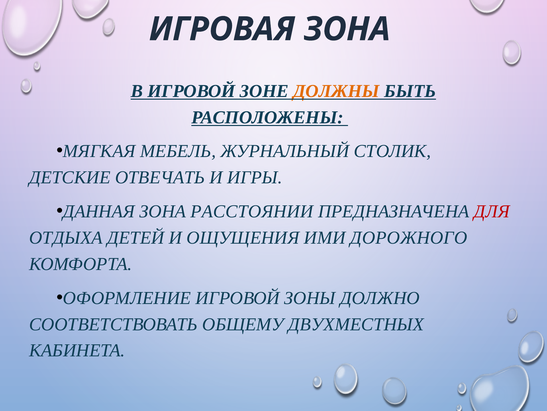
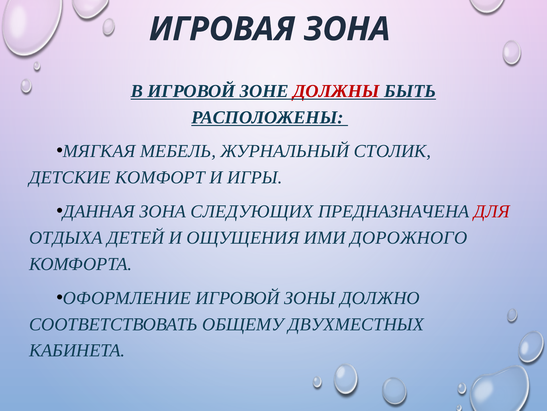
ДОЛЖНЫ colour: orange -> red (336, 91)
ОТВЕЧАТЬ: ОТВЕЧАТЬ -> КОМФОРТ (160, 177)
РАССТОЯНИИ: РАССТОЯНИИ -> СЛЕДУЮЩИХ (252, 211)
